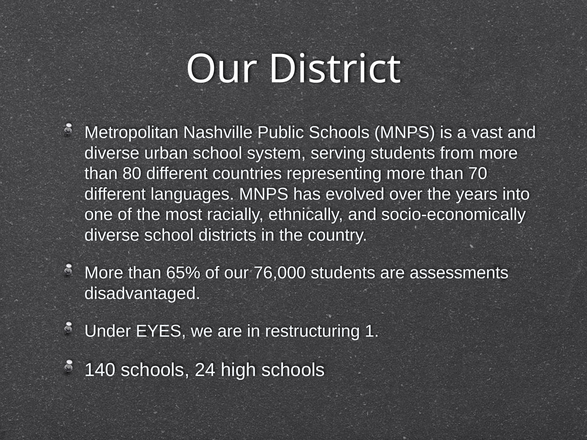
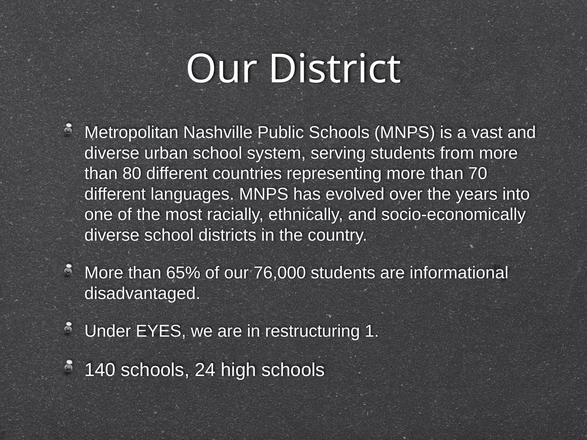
assessments: assessments -> informational (459, 273)
